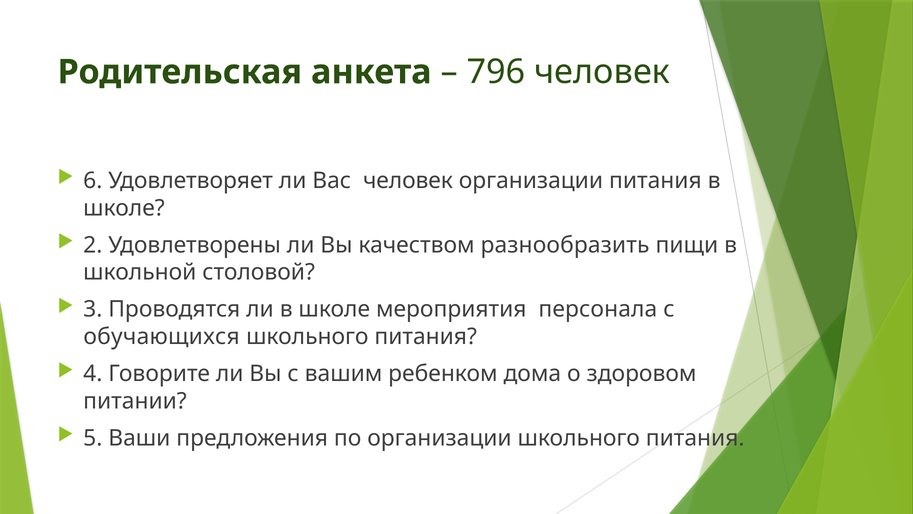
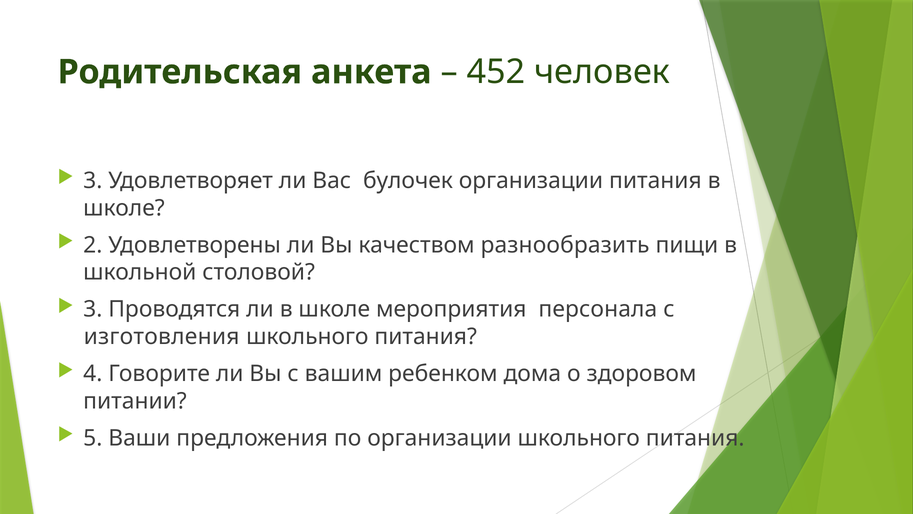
796: 796 -> 452 (496, 72)
6: 6 -> 3 (93, 181)
Вас человек: человек -> булочек (408, 181)
обучающихся: обучающихся -> изготовления (162, 337)
